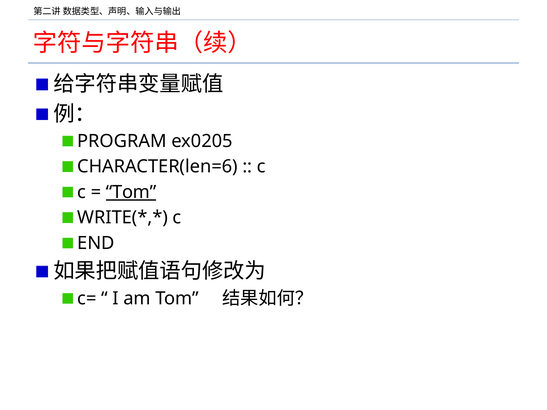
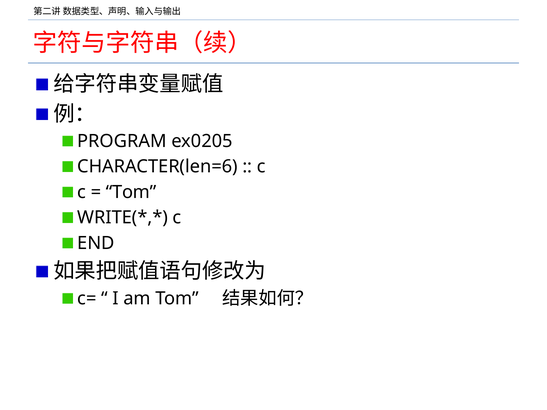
Tom underline: present -> none (131, 192)
